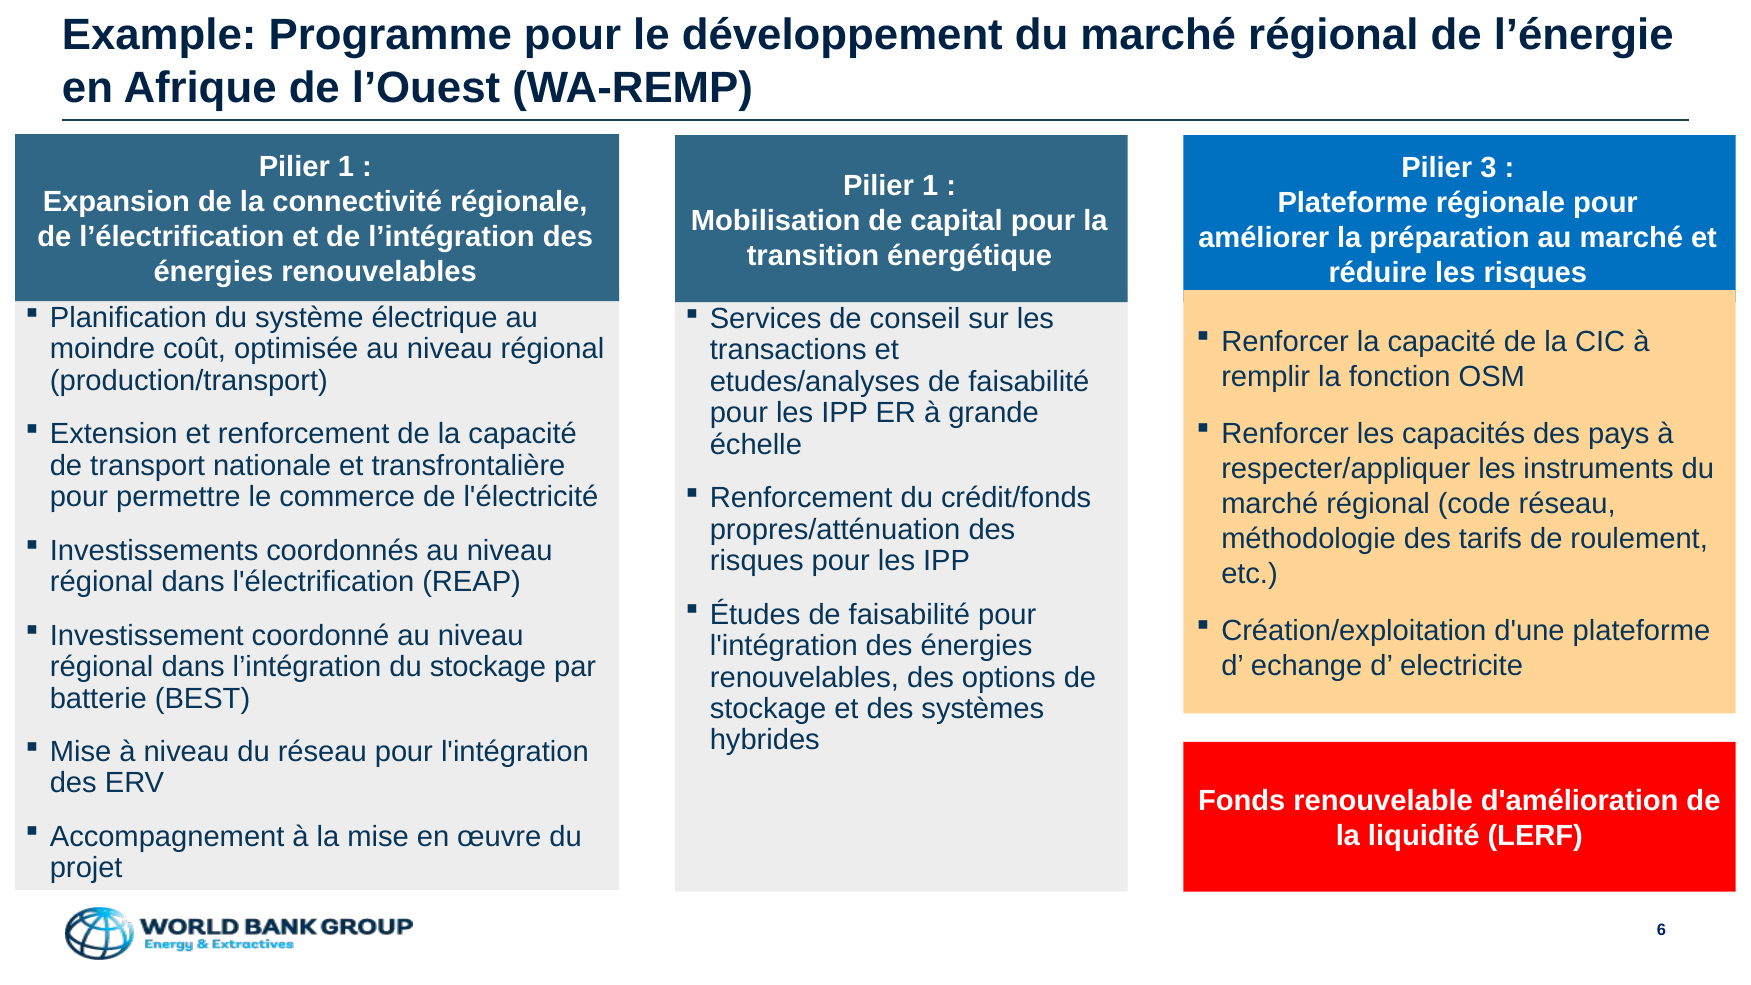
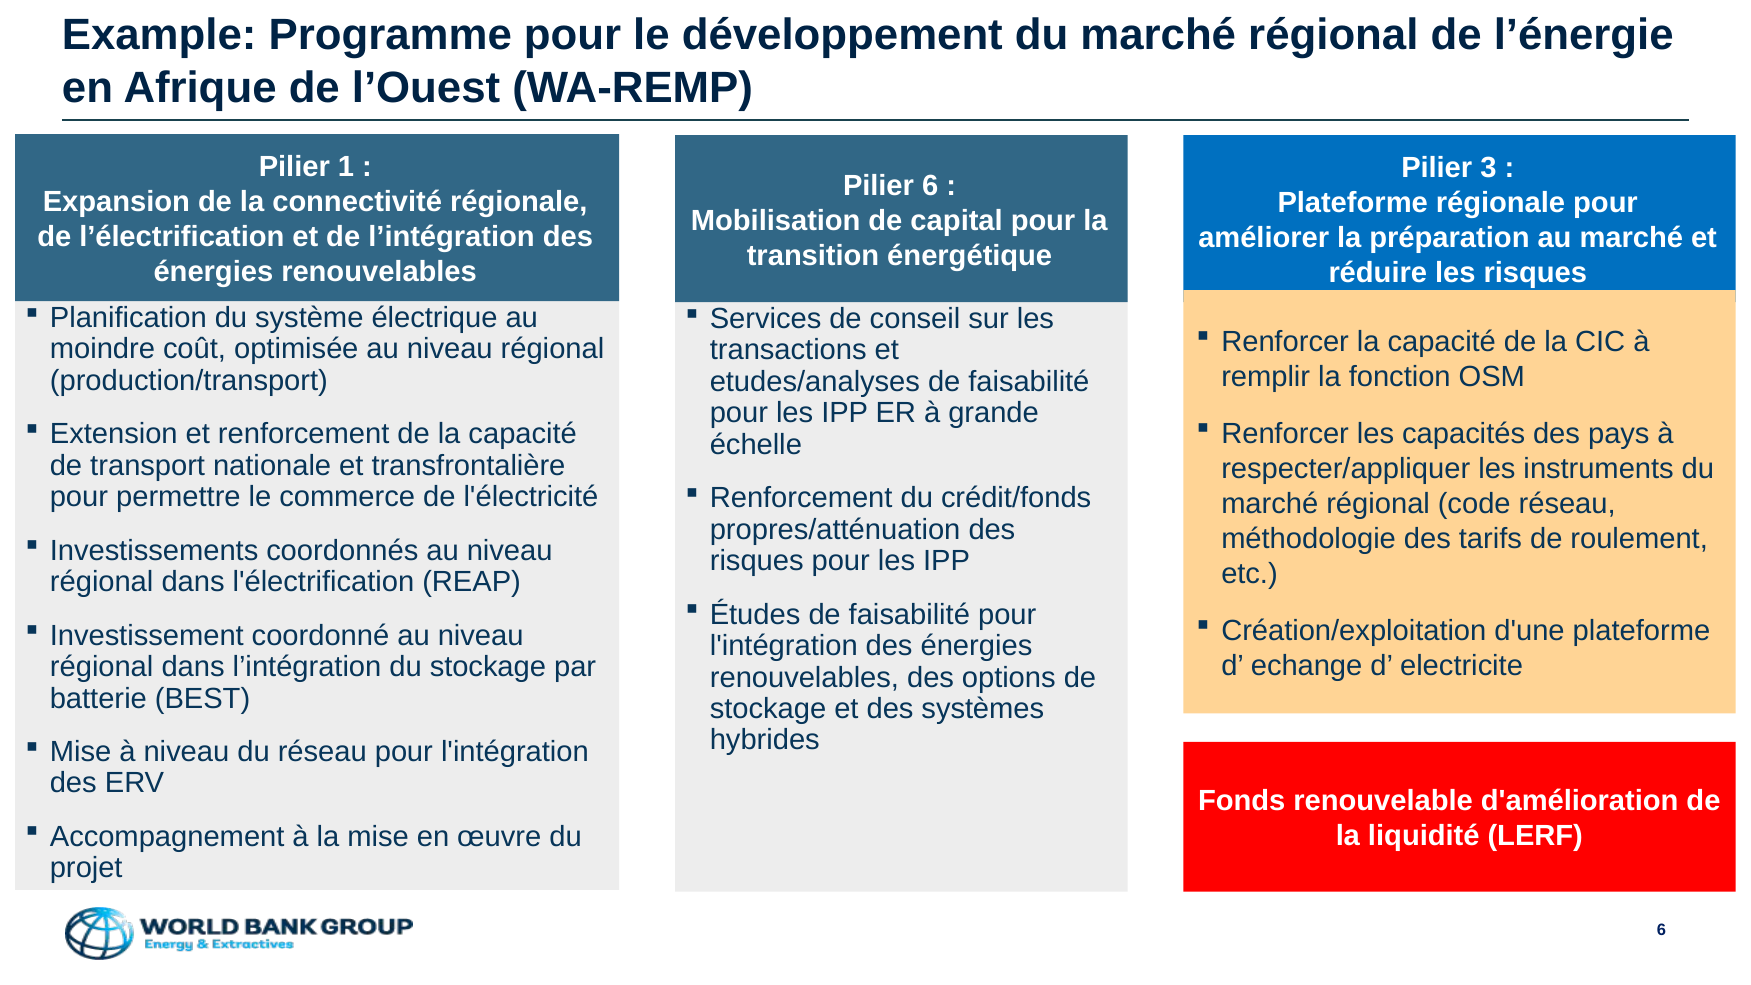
1: 1 -> 6 (930, 186)
